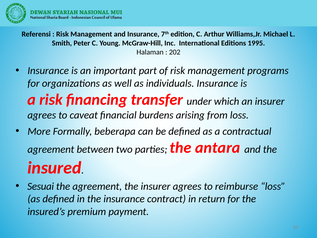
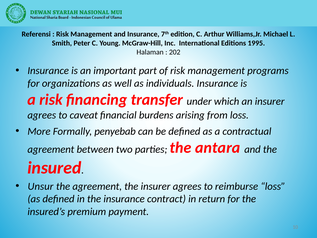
beberapa: beberapa -> penyebab (115, 131)
Sesuai: Sesuai -> Unsur (41, 186)
